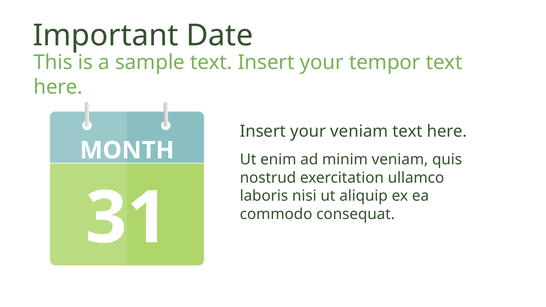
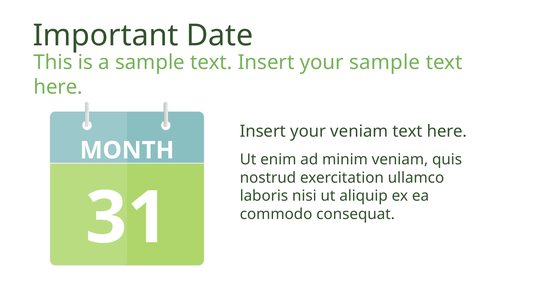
your tempor: tempor -> sample (385, 63)
